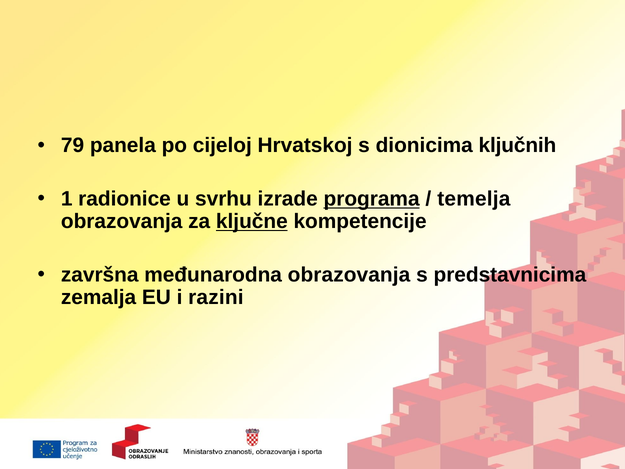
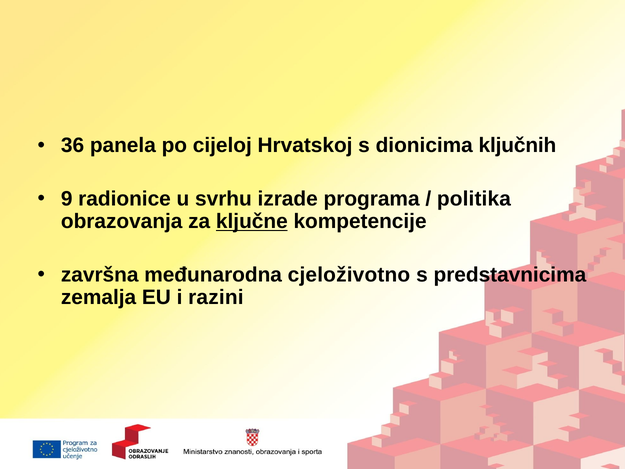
79: 79 -> 36 (73, 146)
1: 1 -> 9 (67, 199)
programa underline: present -> none (372, 199)
temelja: temelja -> politika (474, 199)
međunarodna obrazovanja: obrazovanja -> cjeloživotno (349, 275)
